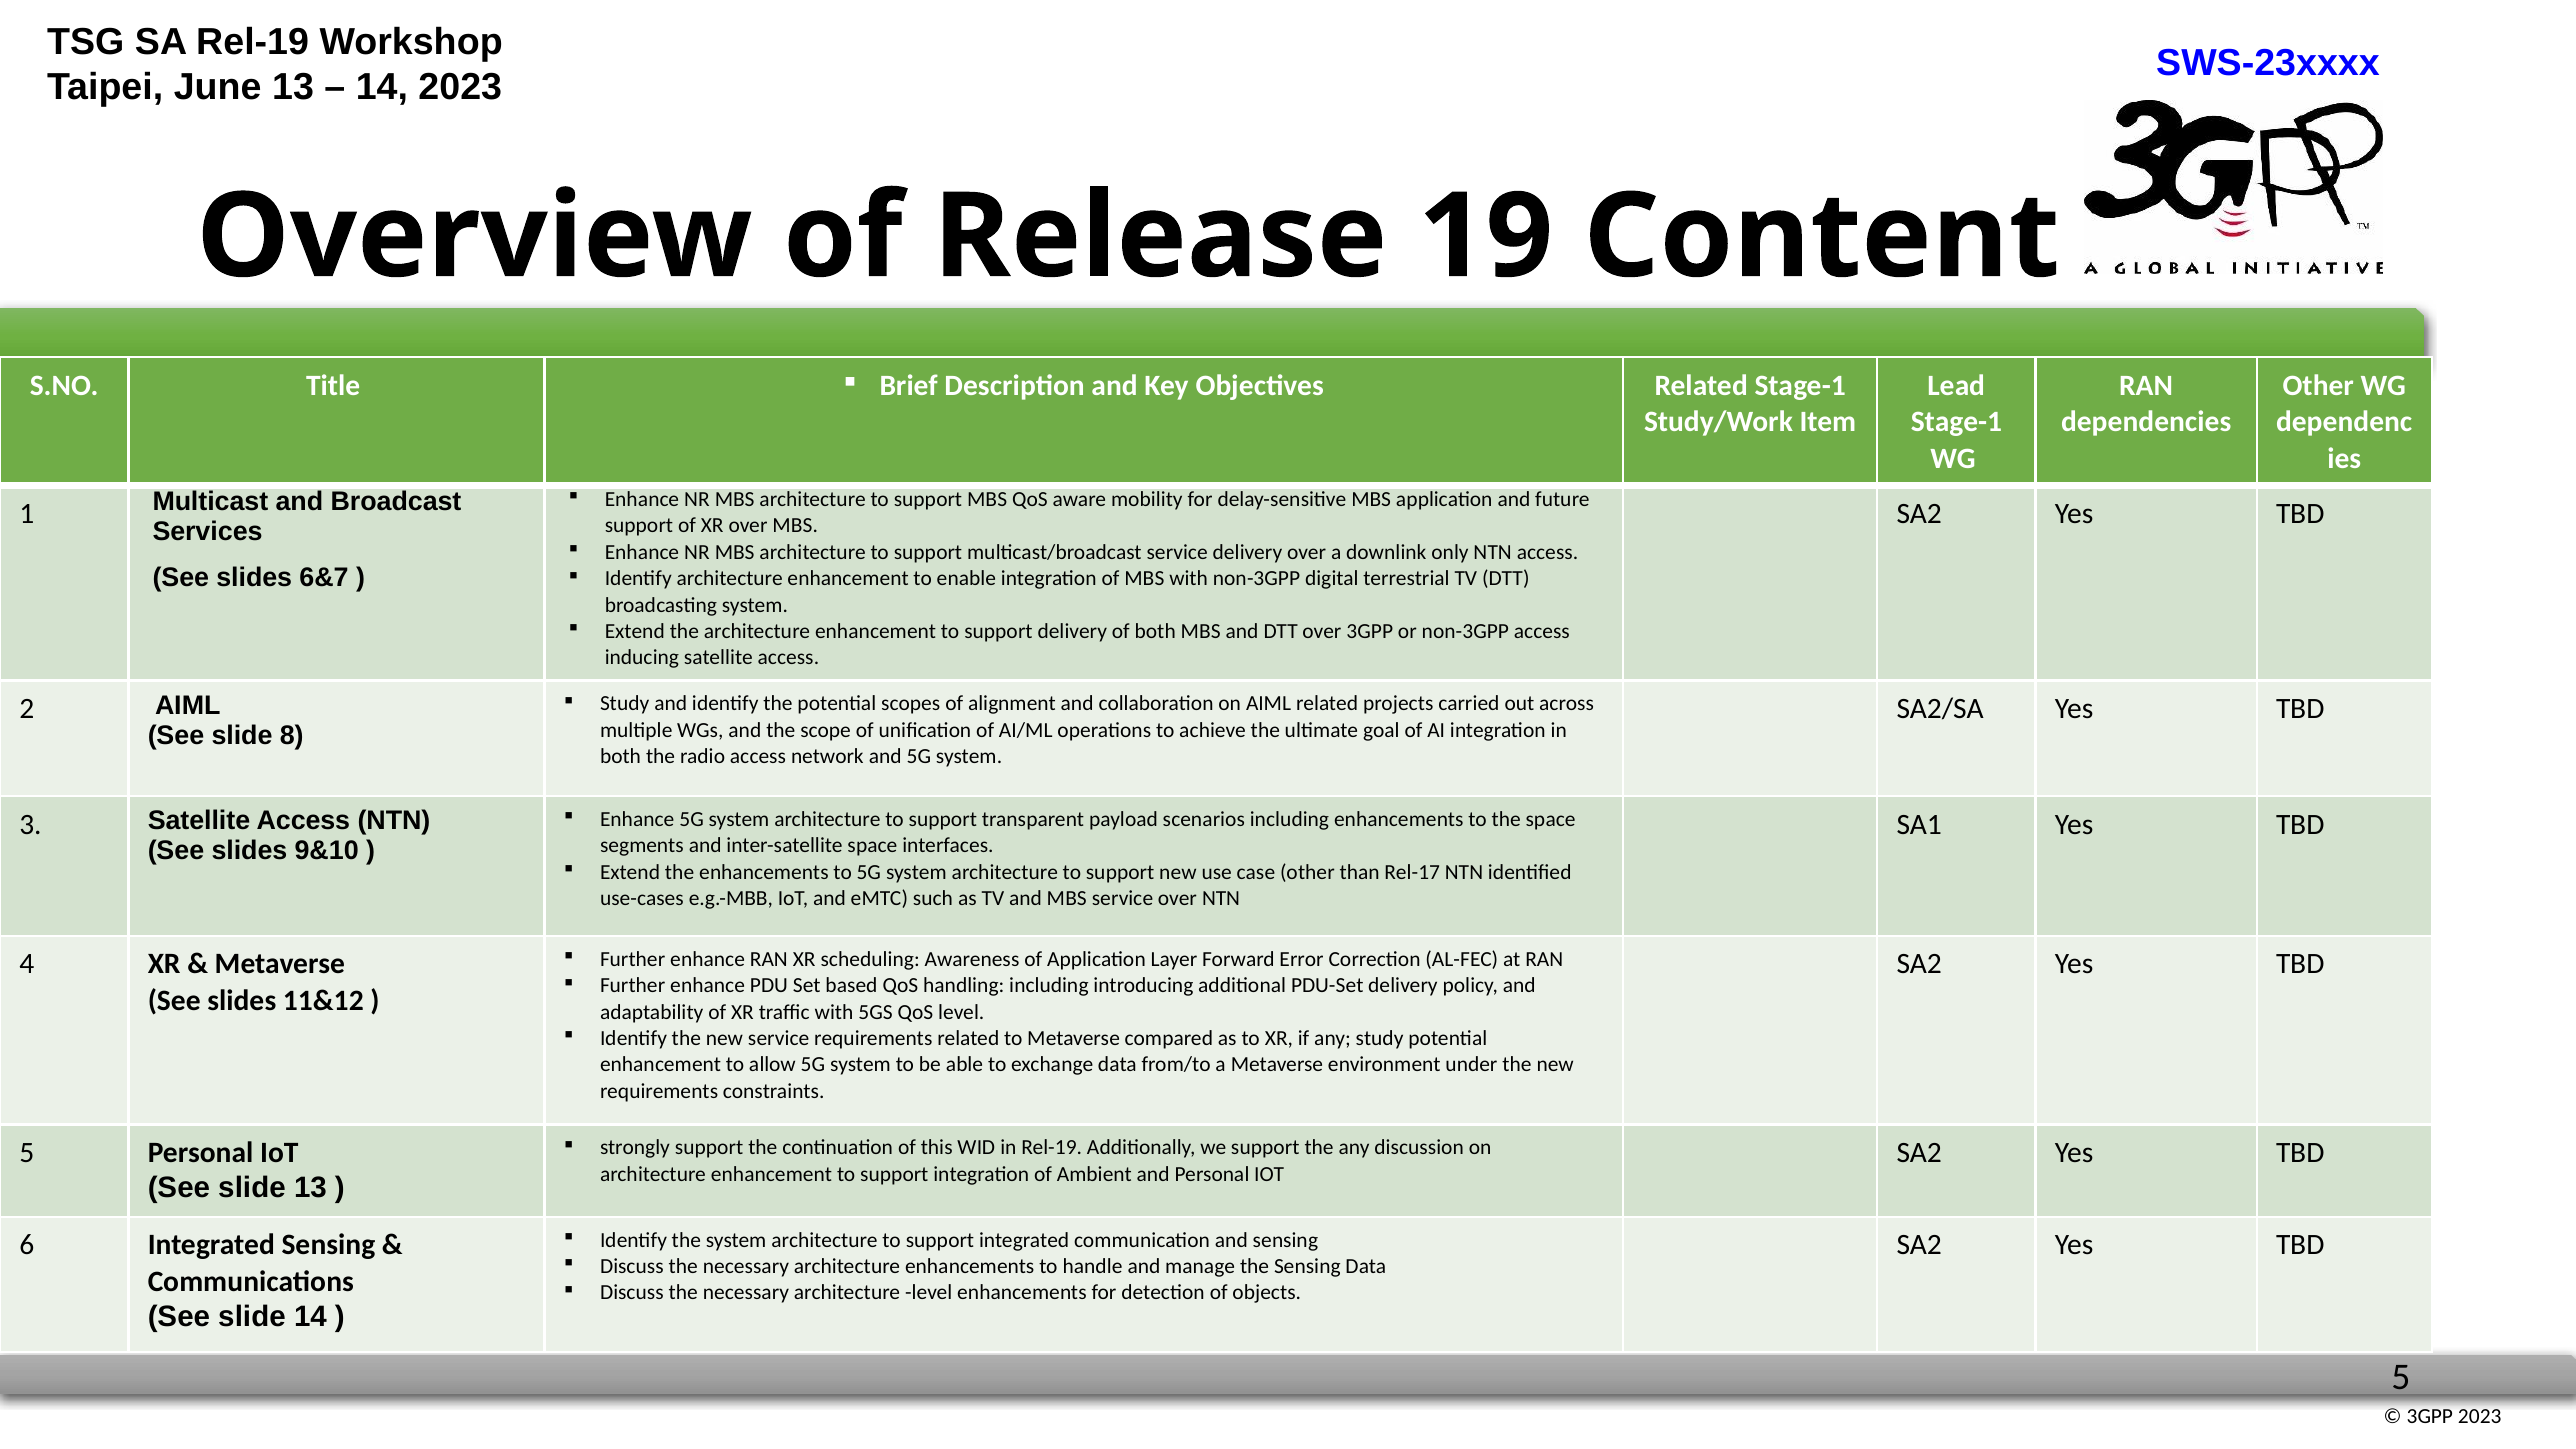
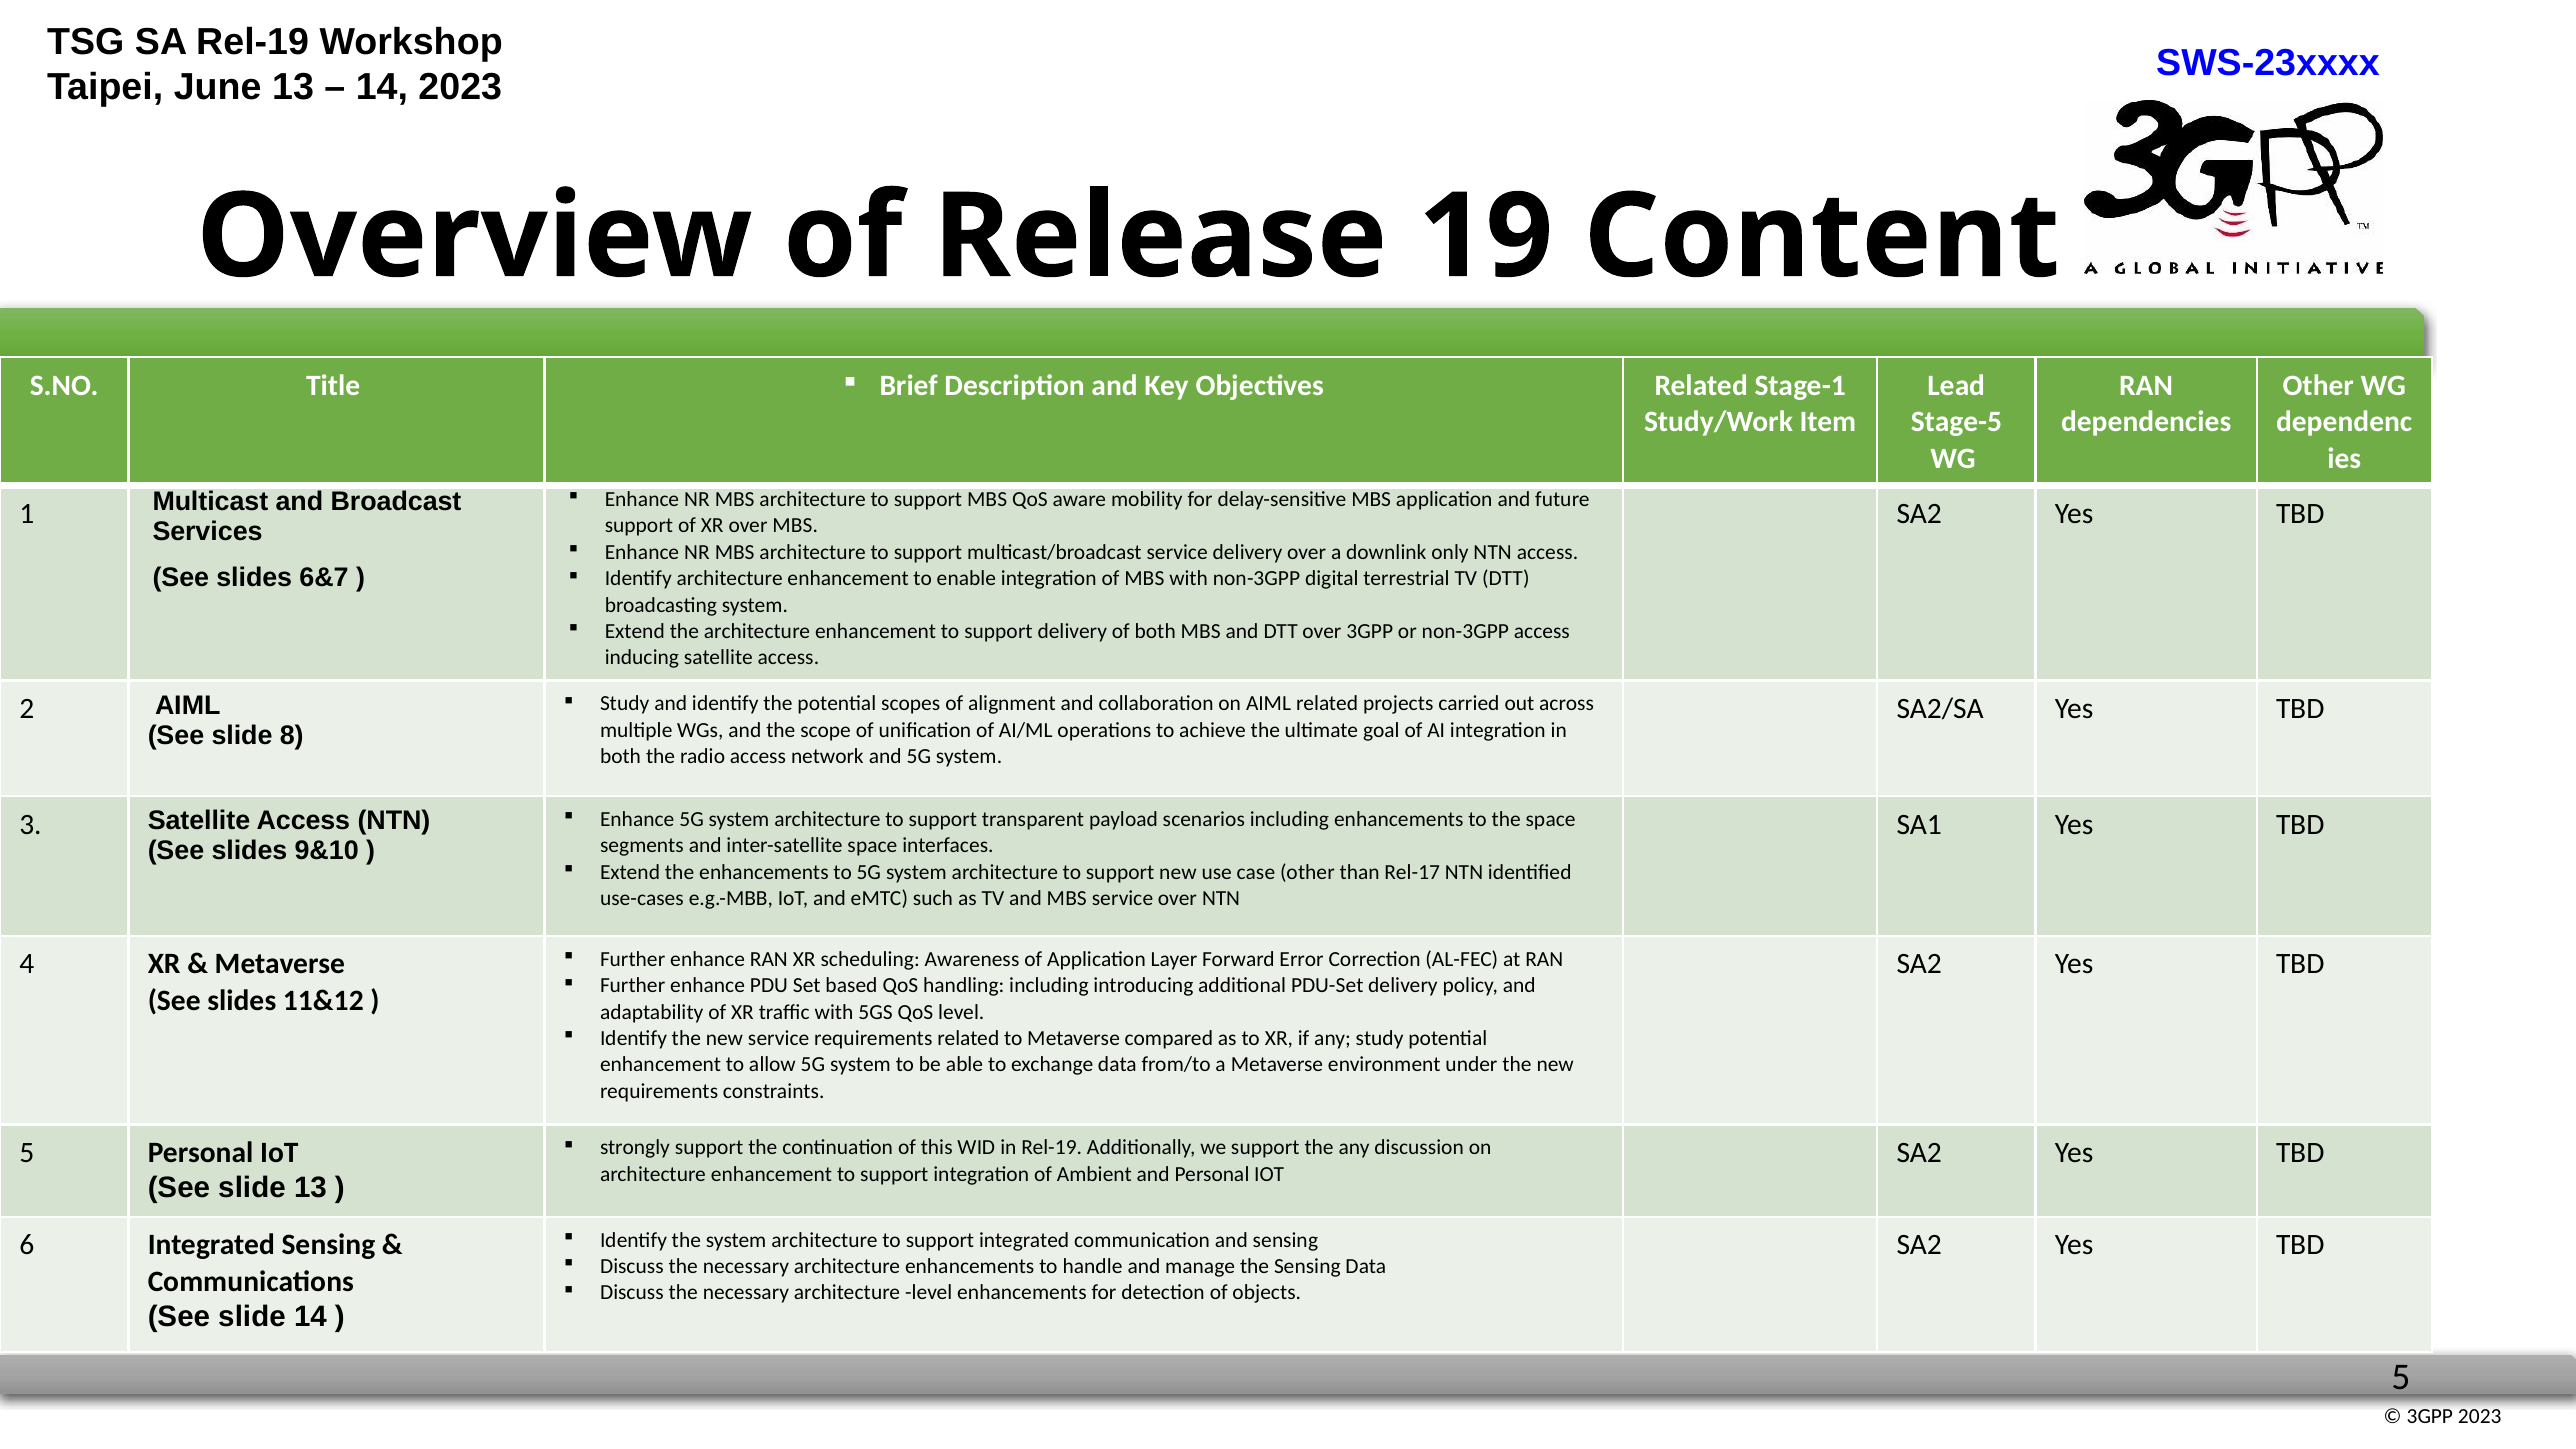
Stage-1: Stage-1 -> Stage-5 (1956, 422)
